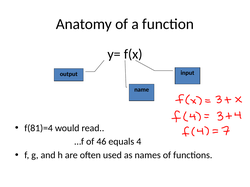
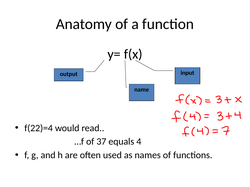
f(81)=4: f(81)=4 -> f(22)=4 (39, 128)
46: 46 -> 37 (101, 142)
